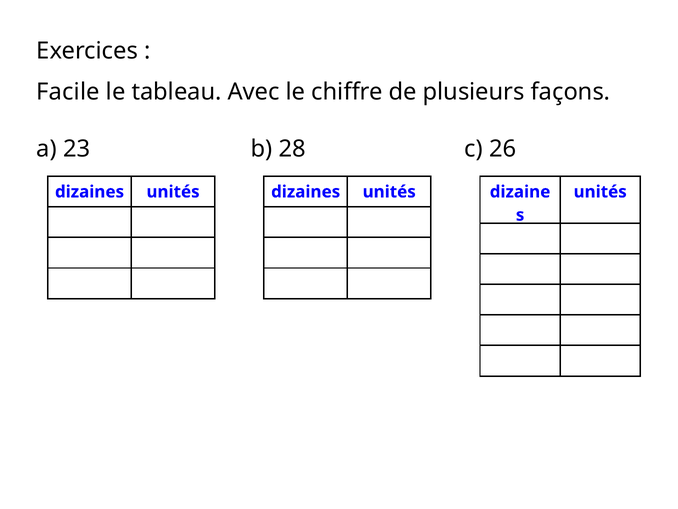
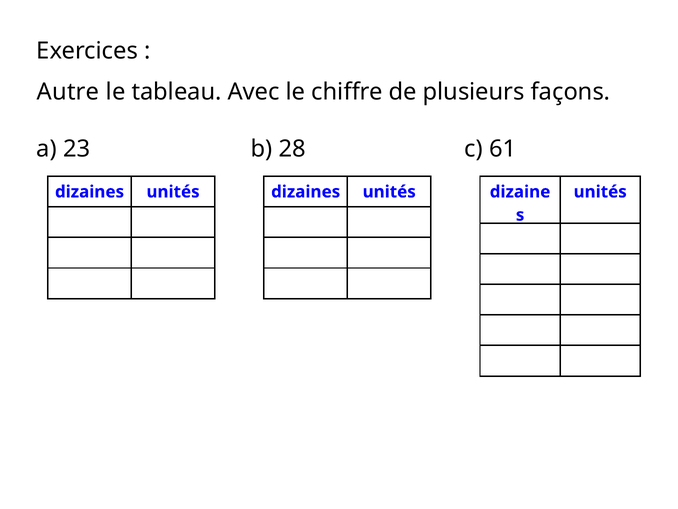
Facile: Facile -> Autre (68, 92)
26: 26 -> 61 (503, 149)
